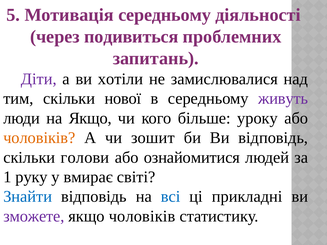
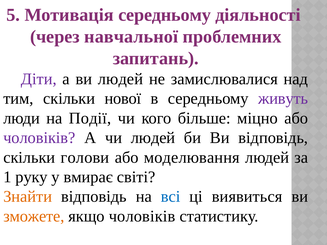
подивиться: подивиться -> навчальної (131, 37)
ви хотіли: хотіли -> людей (121, 79)
на Якщо: Якщо -> Події (90, 118)
уроку: уроку -> міцно (257, 118)
чоловіків colour: orange -> purple (39, 138)
чи зошит: зошит -> людей (153, 138)
ознайомитися: ознайомитися -> моделювання (192, 158)
Знайти colour: blue -> orange (28, 197)
прикладні: прикладні -> виявиться (247, 197)
зможете colour: purple -> orange (34, 216)
